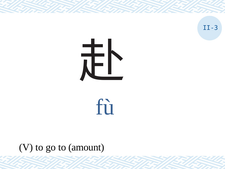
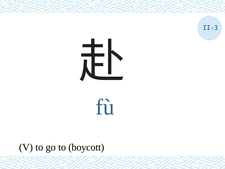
amount: amount -> boycott (86, 147)
